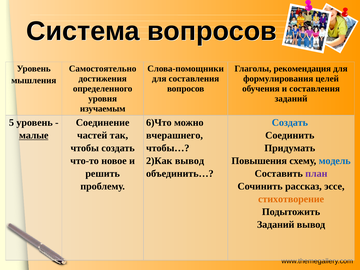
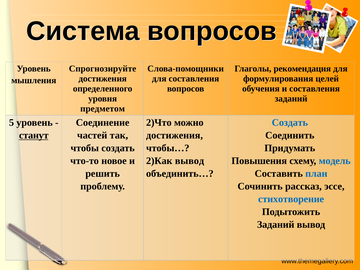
Самостоятельно: Самостоятельно -> Спрогнозируйте (103, 69)
изучаемым: изучаемым -> предметом (103, 109)
6)Что: 6)Что -> 2)Что (159, 123)
малые: малые -> станут (34, 135)
вчерашнего: вчерашнего -> достижения (175, 135)
план colour: purple -> blue (316, 174)
стихотворение colour: orange -> blue (291, 199)
